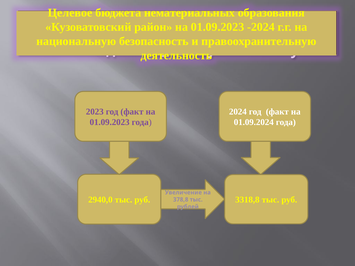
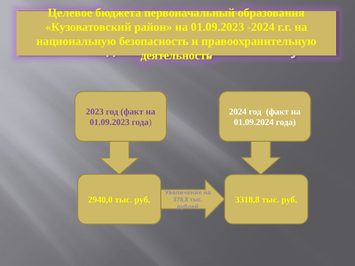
нематериальных: нематериальных -> первоначальный (190, 13)
